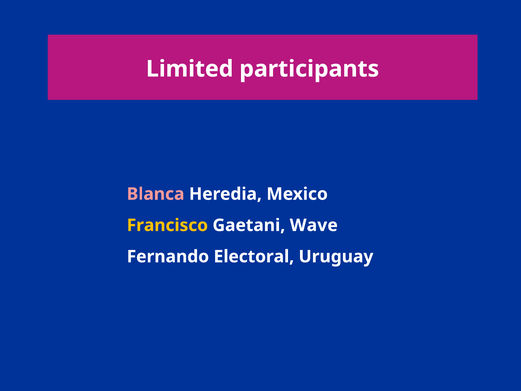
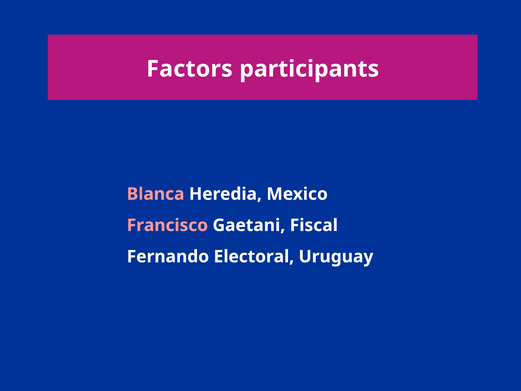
Limited: Limited -> Factors (189, 69)
Francisco colour: yellow -> pink (167, 225)
Wave: Wave -> Fiscal (314, 225)
